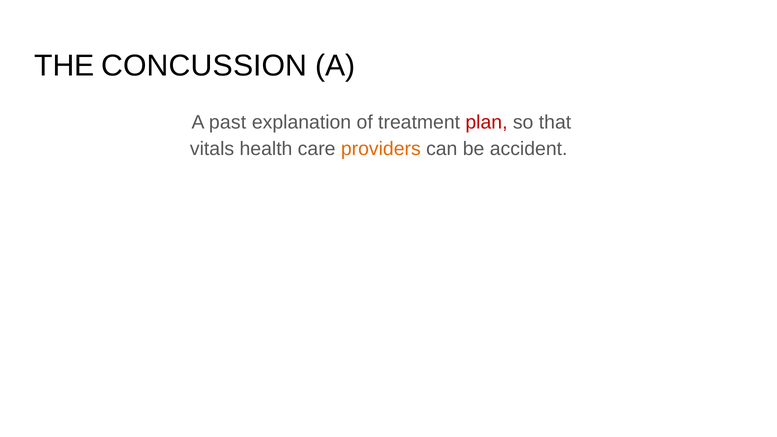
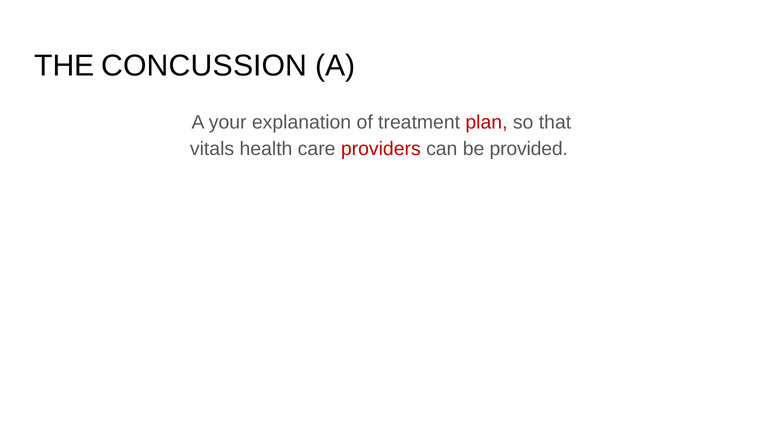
past: past -> your (228, 122)
providers colour: orange -> red (381, 149)
accident: accident -> provided (529, 149)
